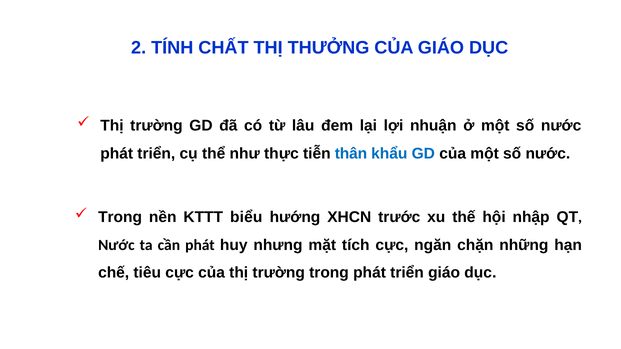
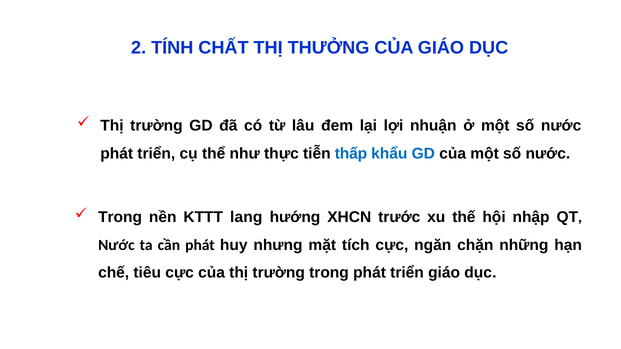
thân: thân -> thấp (351, 154)
biểu: biểu -> lang (246, 217)
